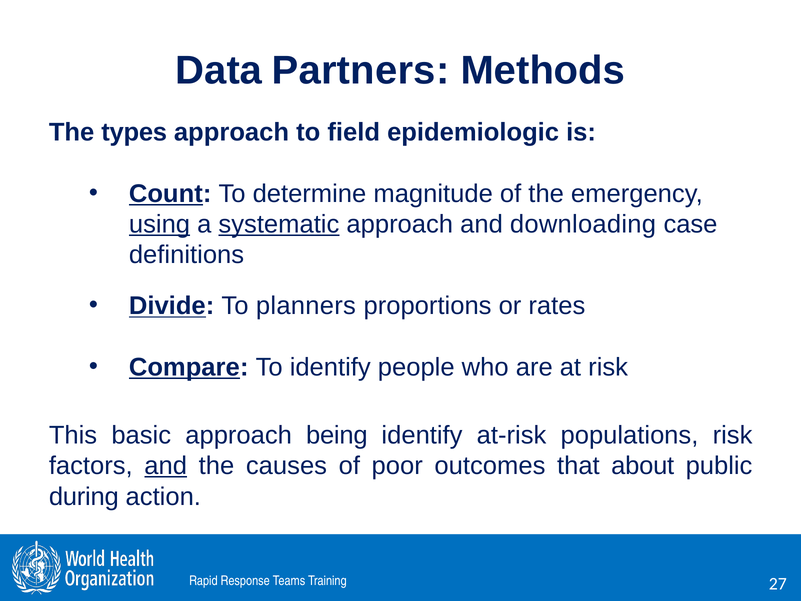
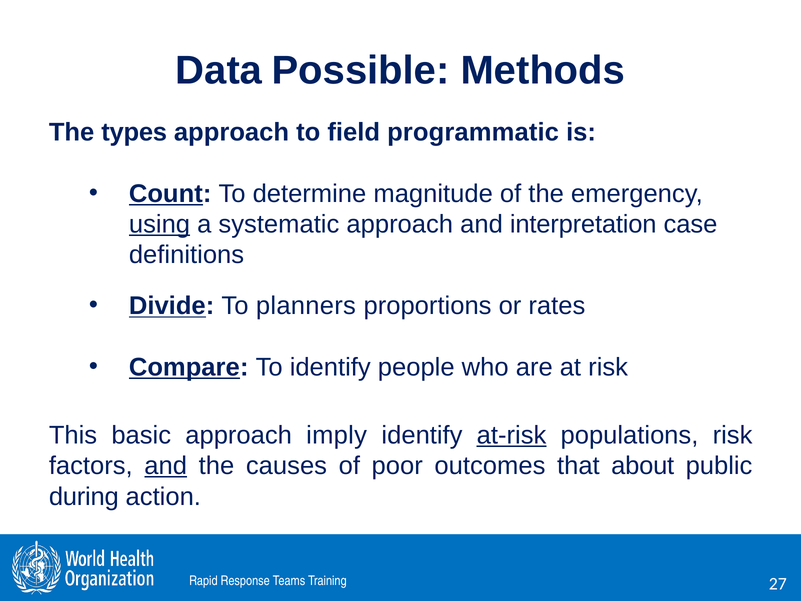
Partners: Partners -> Possible (361, 70)
epidemiologic: epidemiologic -> programmatic (473, 132)
systematic underline: present -> none (279, 224)
downloading: downloading -> interpretation (583, 224)
being: being -> imply (337, 435)
at-risk underline: none -> present (512, 435)
